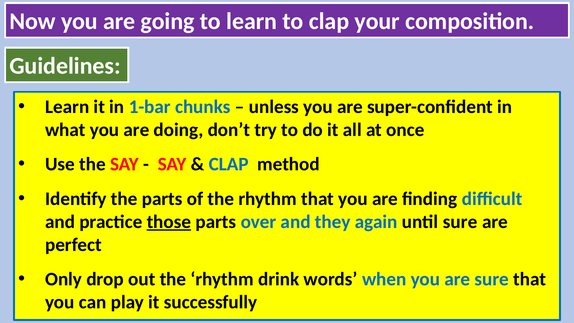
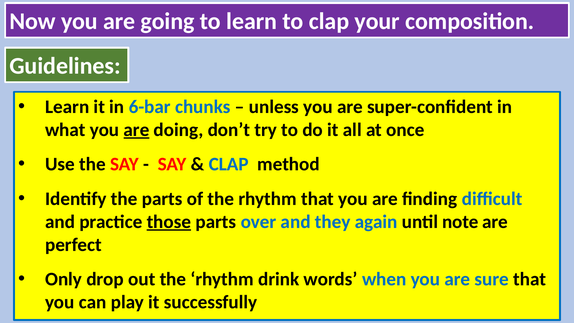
1-bar: 1-bar -> 6-bar (150, 107)
are underline: none -> present (136, 130)
until sure: sure -> note (460, 222)
